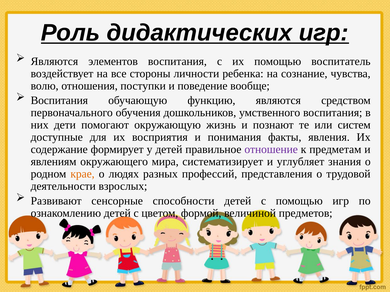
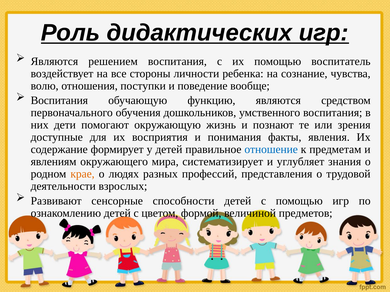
элементов: элементов -> решением (113, 61)
систем: систем -> зрения (354, 125)
отношение colour: purple -> blue (271, 150)
